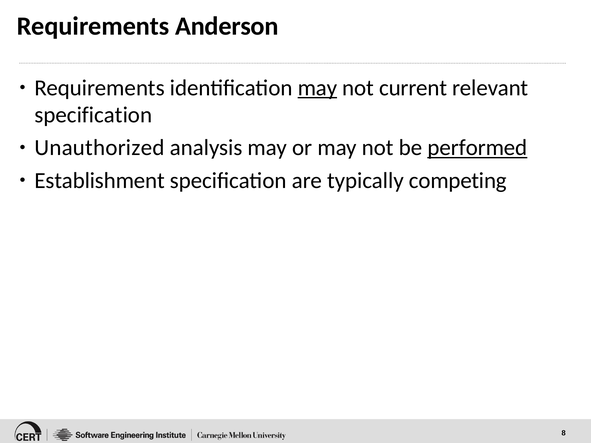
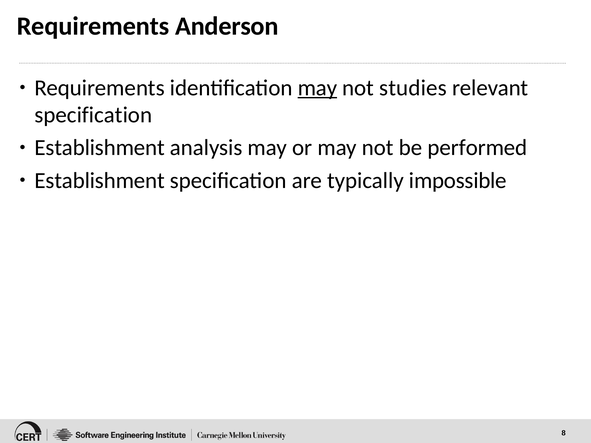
current: current -> studies (413, 88)
Unauthorized: Unauthorized -> Establishment (100, 148)
performed underline: present -> none (477, 148)
competing: competing -> impossible (458, 181)
